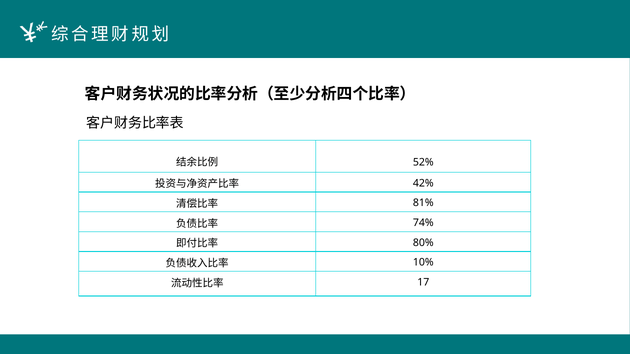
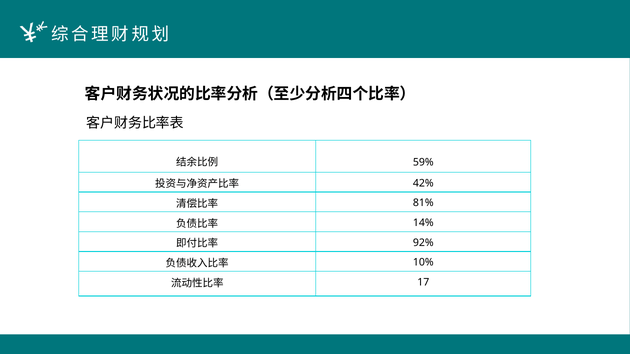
52%: 52% -> 59% (423, 163)
74%: 74% -> 14% (423, 223)
80%: 80% -> 92% (423, 243)
